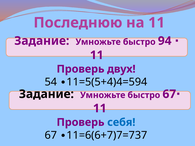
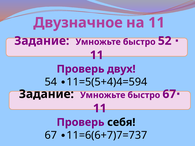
Последнюю: Последнюю -> Двузначное (78, 23)
94: 94 -> 52 (165, 41)
себя colour: blue -> black (121, 122)
